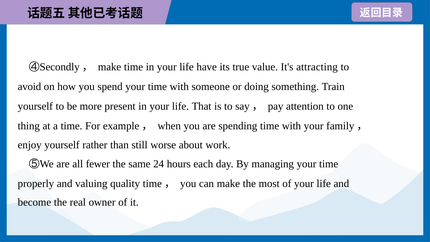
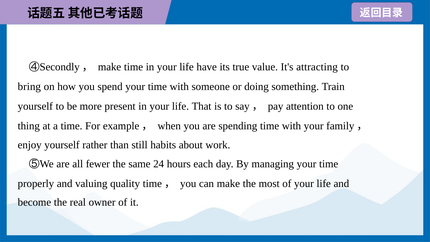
avoid: avoid -> bring (29, 87)
worse: worse -> habits (163, 145)
